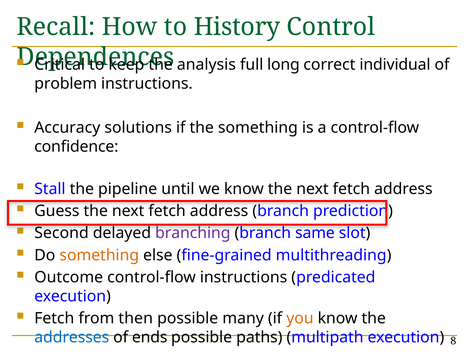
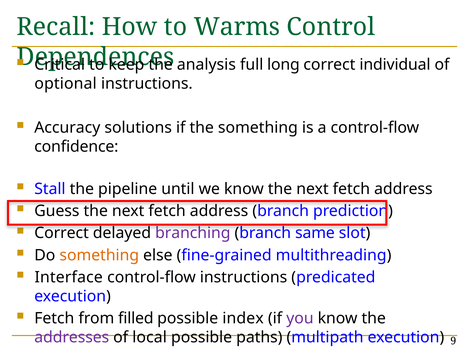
History: History -> Warms (237, 27)
problem: problem -> optional (66, 83)
Second: Second -> Correct (62, 233)
Outcome: Outcome -> Interface (69, 277)
then: then -> filled (136, 318)
many: many -> index (243, 318)
you colour: orange -> purple (300, 318)
addresses colour: blue -> purple (72, 337)
ends: ends -> local (150, 337)
8: 8 -> 9 (453, 341)
